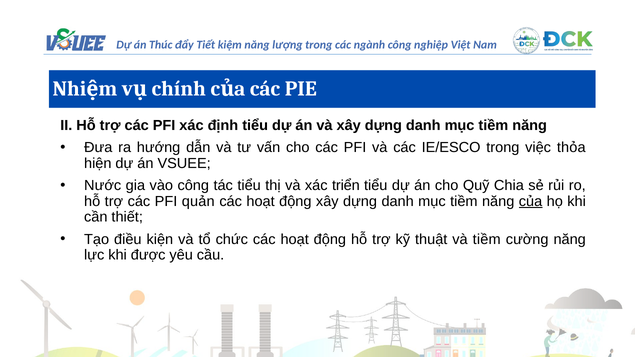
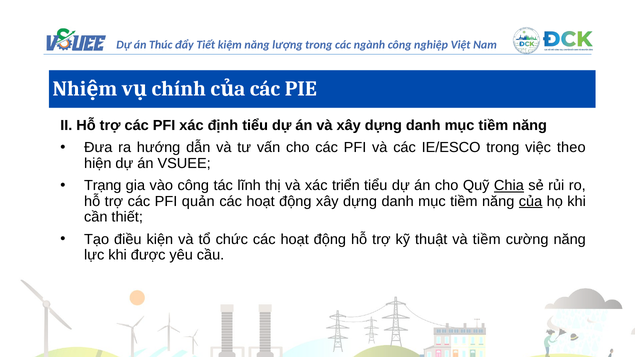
thỏa: thỏa -> theo (571, 148)
Nước: Nước -> Trạng (103, 186)
tác tiểu: tiểu -> lĩnh (249, 186)
Chia underline: none -> present (509, 186)
